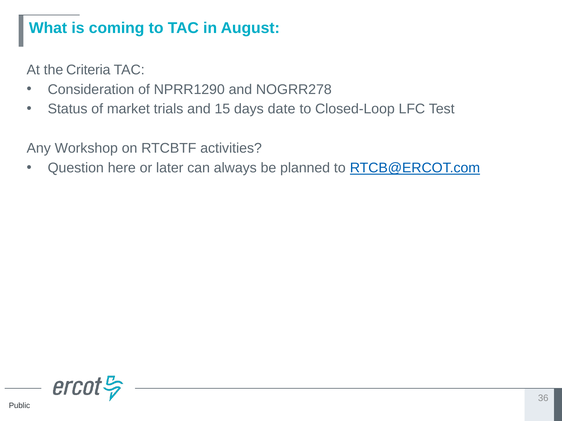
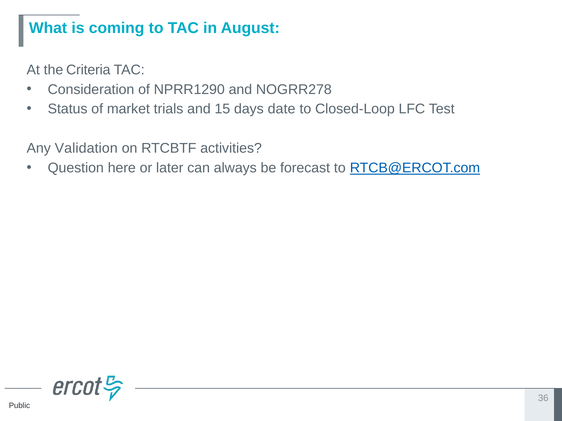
Workshop: Workshop -> Validation (86, 148)
planned: planned -> forecast (305, 168)
